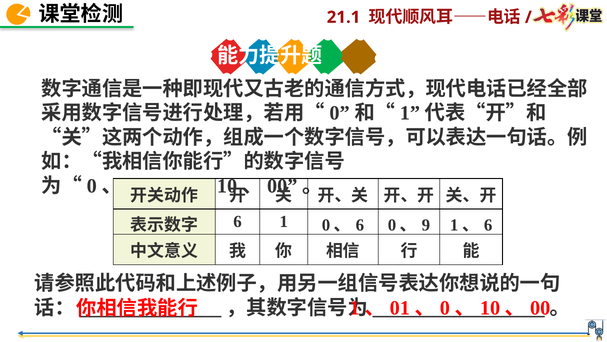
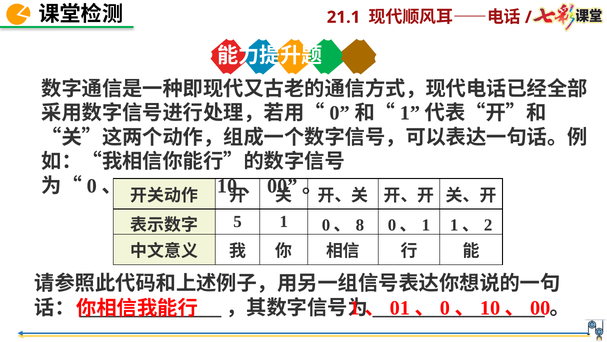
6: 6 -> 5 (238, 221)
6: 6 -> 8 (360, 225)
9: 9 -> 1 (426, 225)
6: 6 -> 2 (488, 225)
